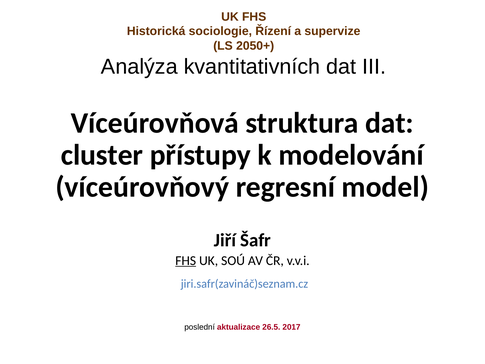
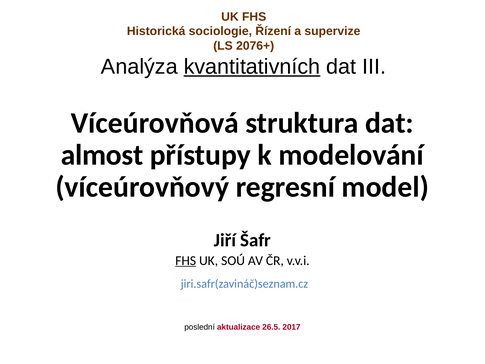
2050+: 2050+ -> 2076+ (255, 46)
kvantitativních underline: none -> present (252, 67)
cluster: cluster -> almost (102, 155)
